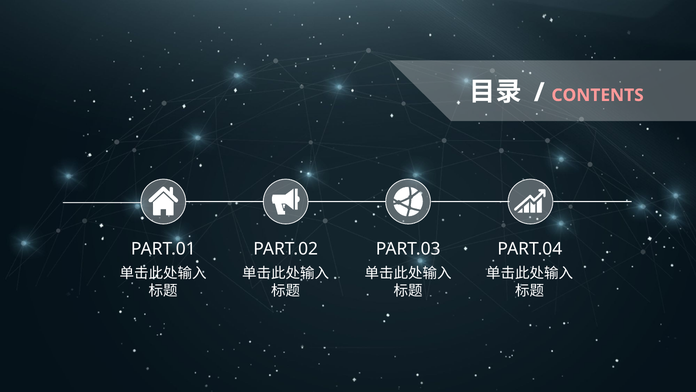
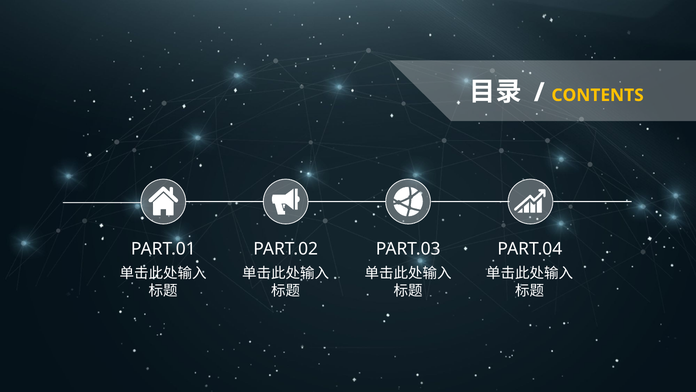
CONTENTS colour: pink -> yellow (598, 95)
